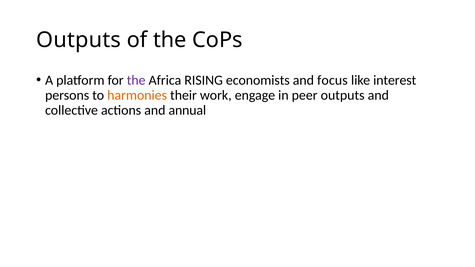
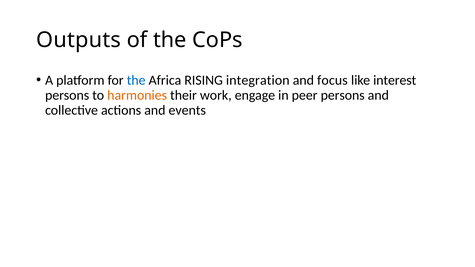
the colour: purple -> blue (136, 80)
economists: economists -> integration (258, 80)
peer outputs: outputs -> persons (343, 95)
annual: annual -> events (187, 110)
